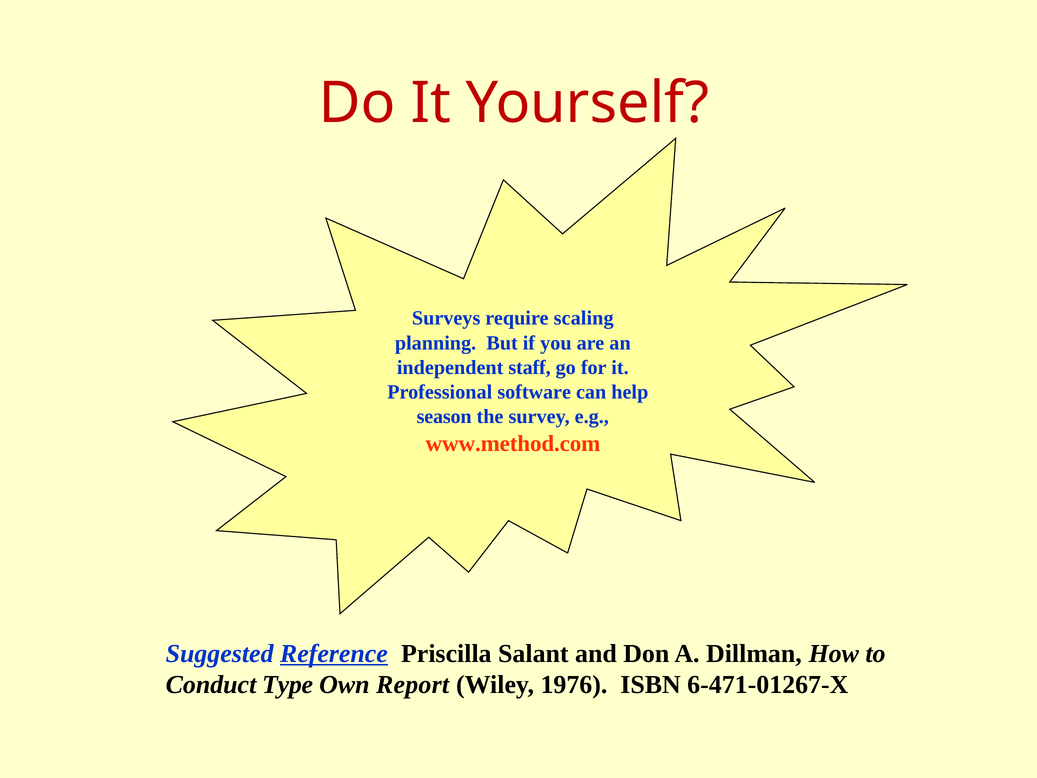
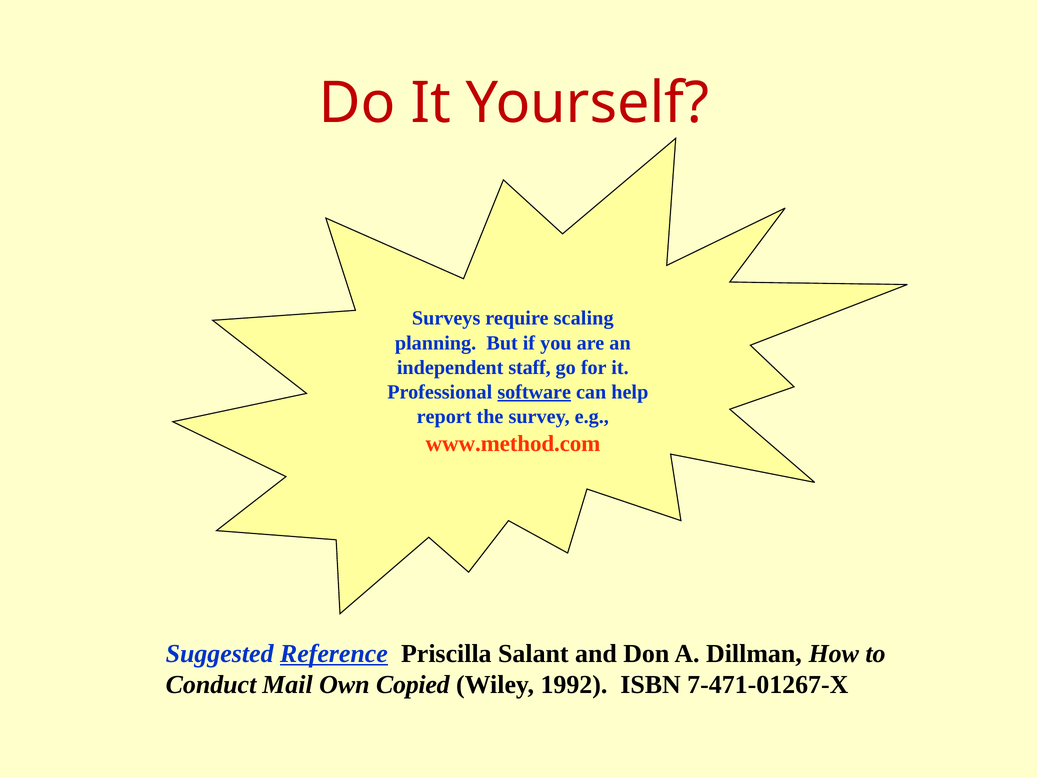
software underline: none -> present (534, 392)
season: season -> report (444, 417)
Type: Type -> Mail (287, 684)
Report: Report -> Copied (413, 684)
1976: 1976 -> 1992 (574, 684)
6-471-01267-X: 6-471-01267-X -> 7-471-01267-X (768, 684)
